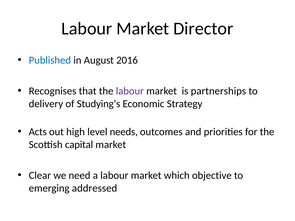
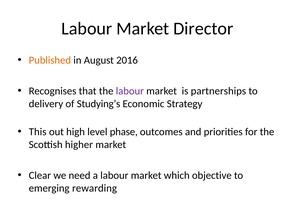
Published colour: blue -> orange (50, 60)
Acts: Acts -> This (38, 132)
needs: needs -> phase (124, 132)
capital: capital -> higher (79, 145)
addressed: addressed -> rewarding (95, 188)
